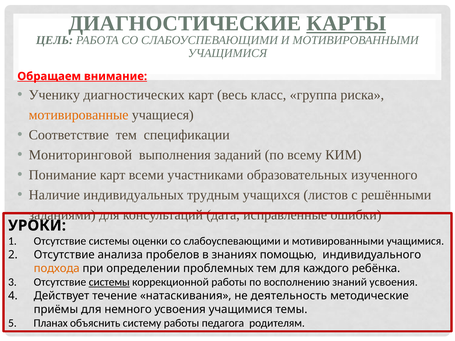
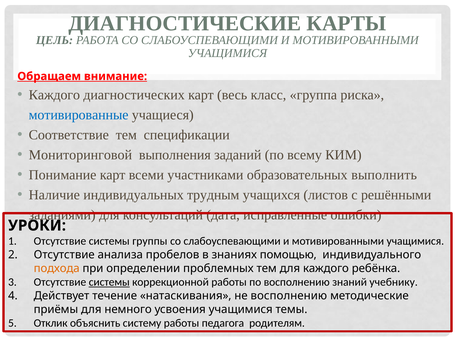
КАРТЫ underline: present -> none (346, 23)
Ученику: Ученику -> Каждого (54, 95)
мотивированные colour: orange -> blue (79, 115)
изученного: изученного -> выполнить (384, 175)
оценки: оценки -> группы (150, 241)
знаний усвоения: усвоения -> учебнику (394, 282)
не деятельность: деятельность -> восполнению (289, 296)
Планах: Планах -> Отклик (51, 323)
